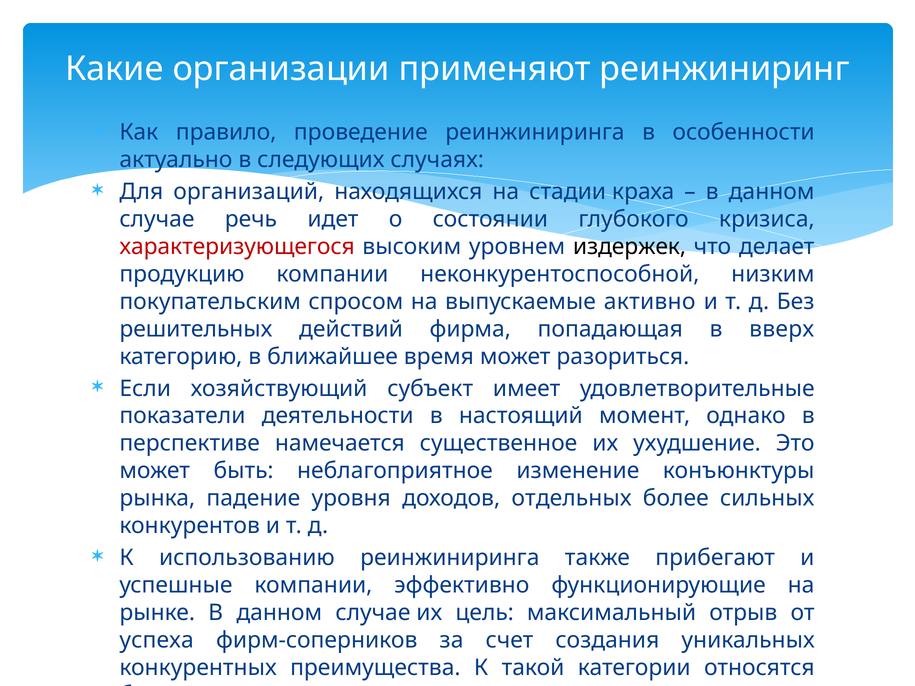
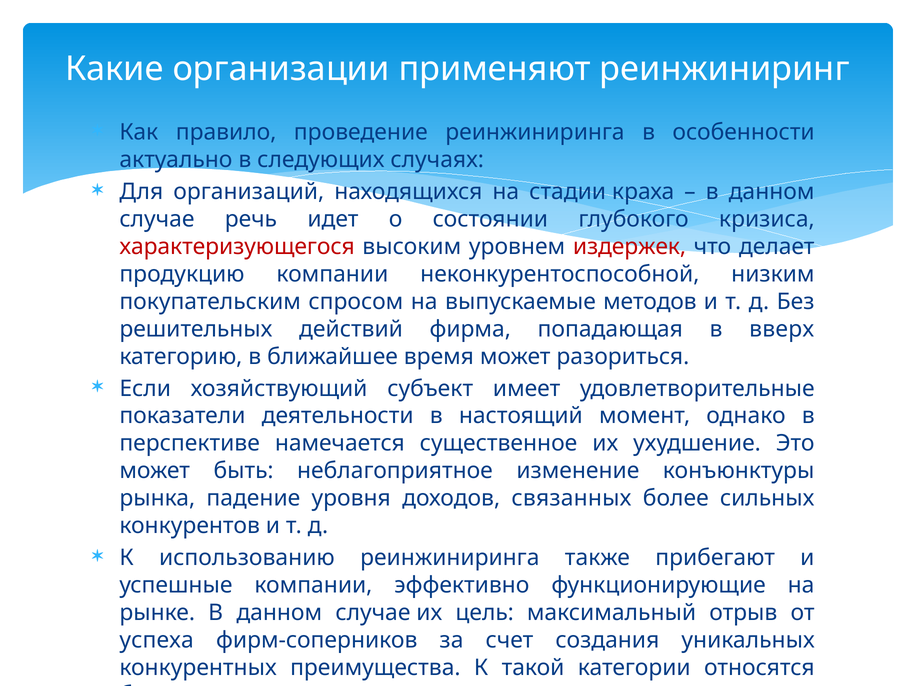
издержек colour: black -> red (629, 247)
активно: активно -> методов (650, 302)
отдельных: отдельных -> связанных (571, 498)
